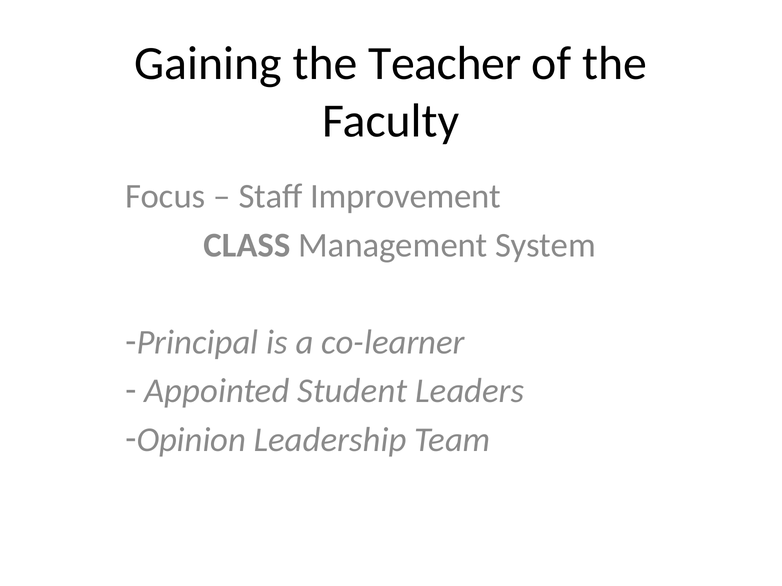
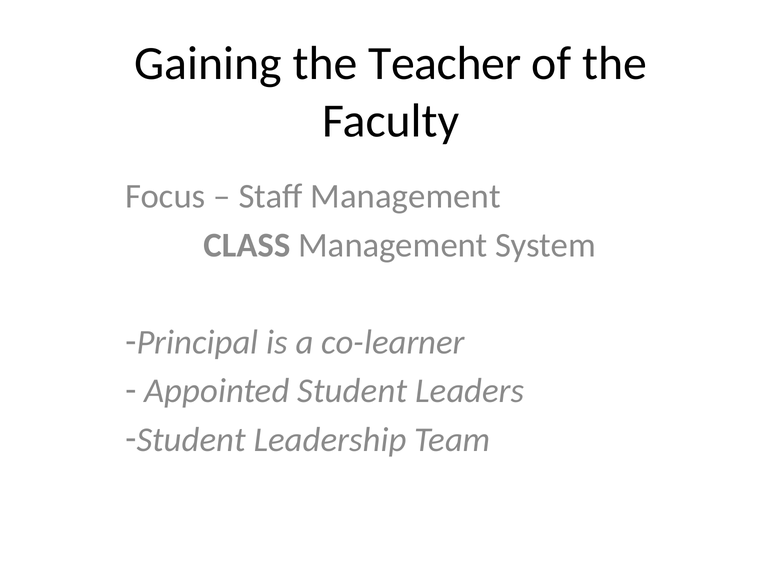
Staff Improvement: Improvement -> Management (405, 197)
Opinion: Opinion -> Student (191, 440)
